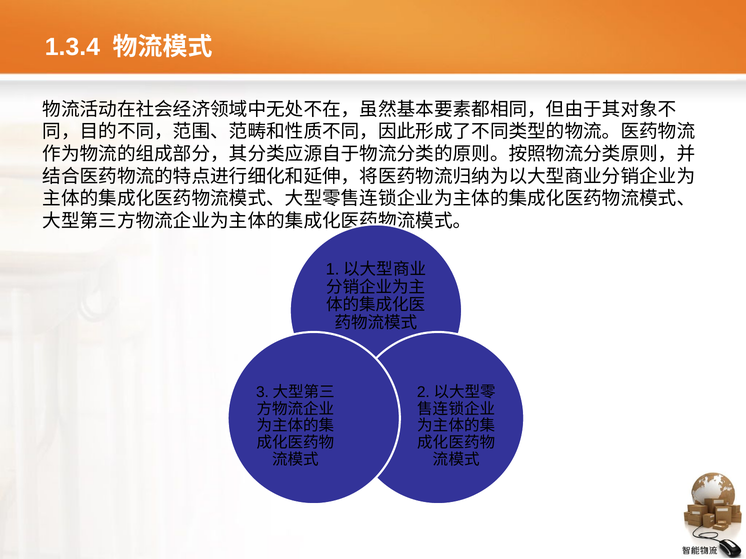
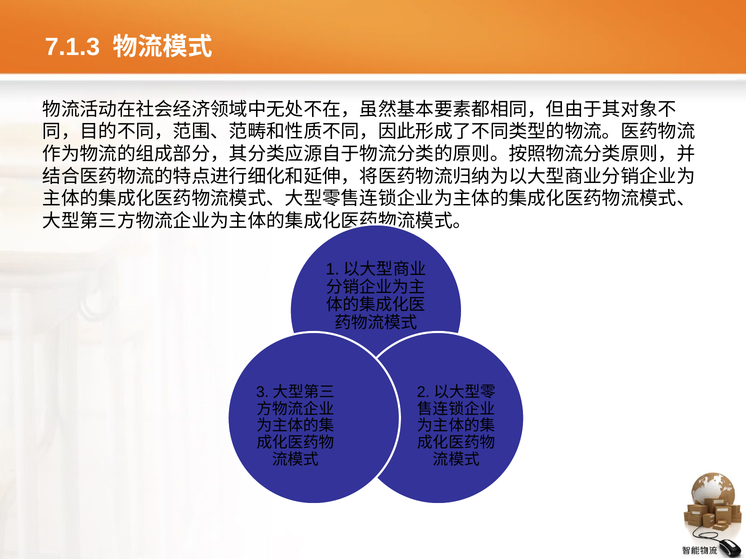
1.3.4: 1.3.4 -> 7.1.3 (72, 47)
